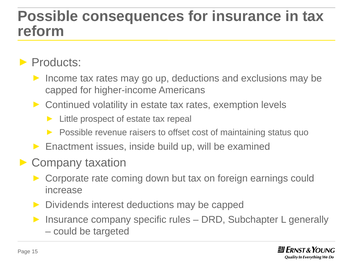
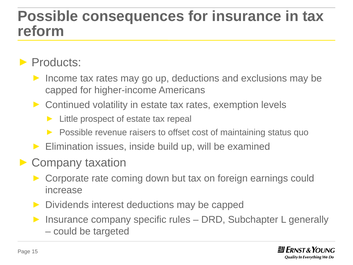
Enactment: Enactment -> Elimination (69, 146)
